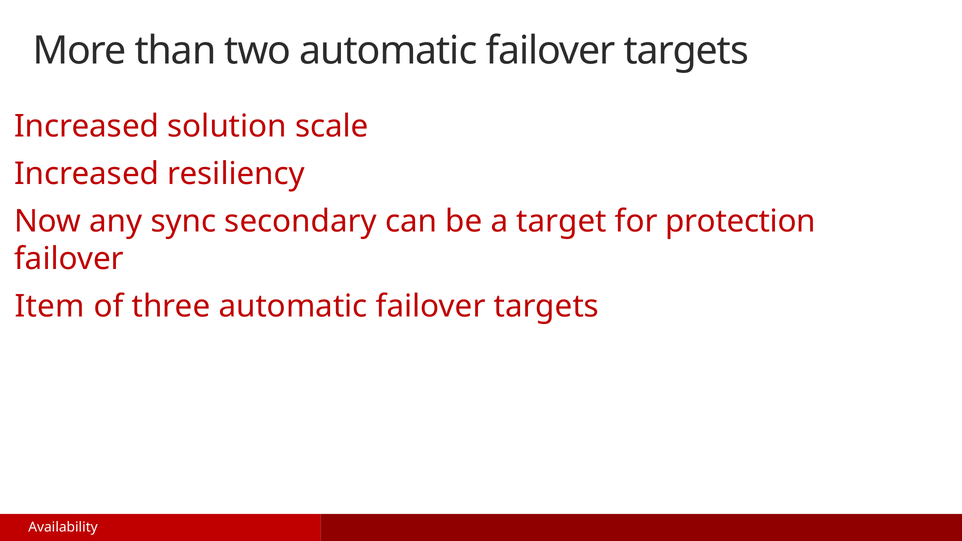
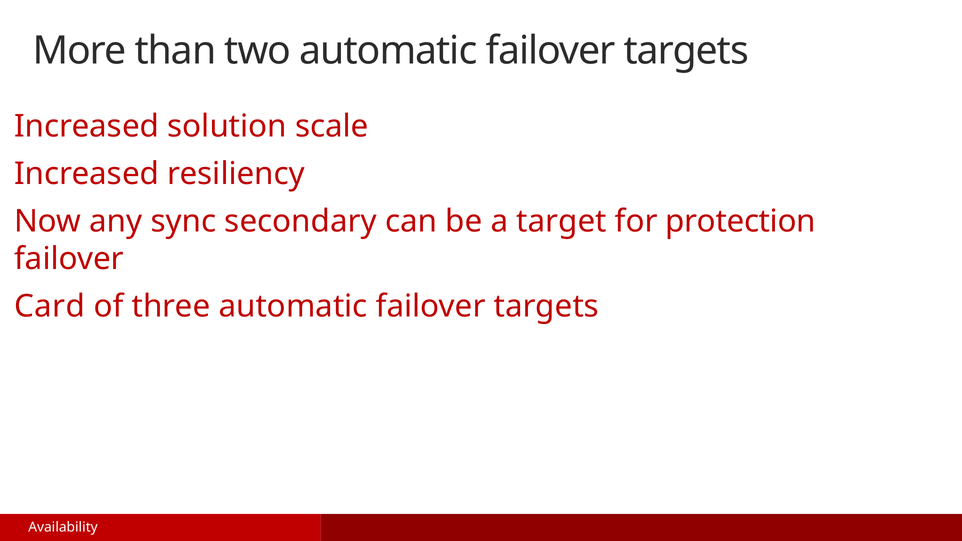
Item: Item -> Card (50, 307)
